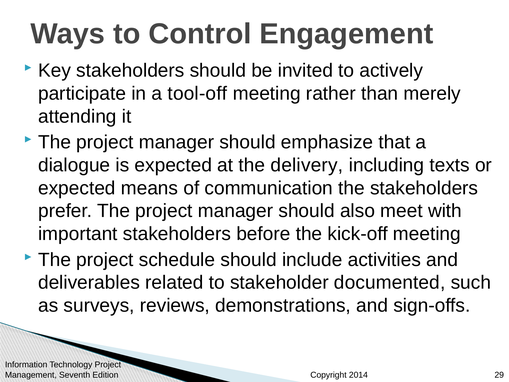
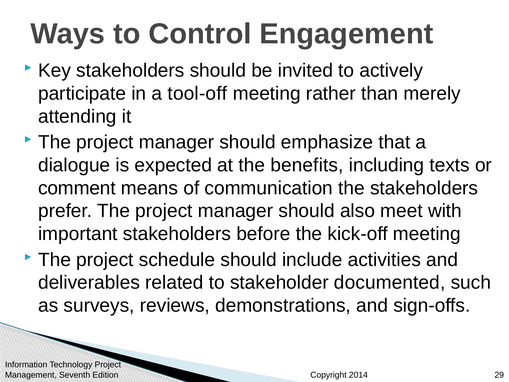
delivery: delivery -> benefits (307, 165)
expected: expected -> comment (77, 188)
